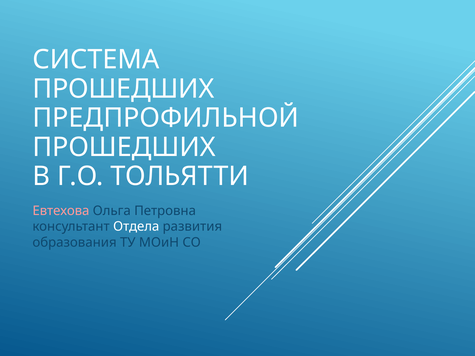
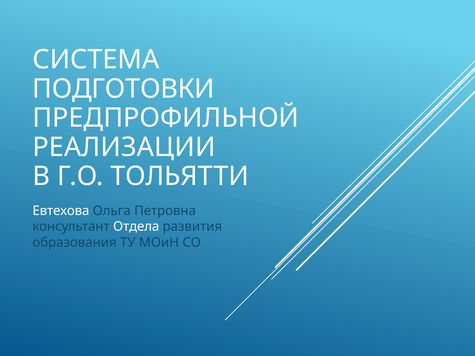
ПРОШЕДШИХ: ПРОШЕДШИХ -> ПОДГОТОВКИ (123, 89)
ПРОШЕДШИХ: ПРОШЕДШИХ -> РЕАЛИЗАЦИИ (124, 147)
Евтехова colour: pink -> white (61, 211)
